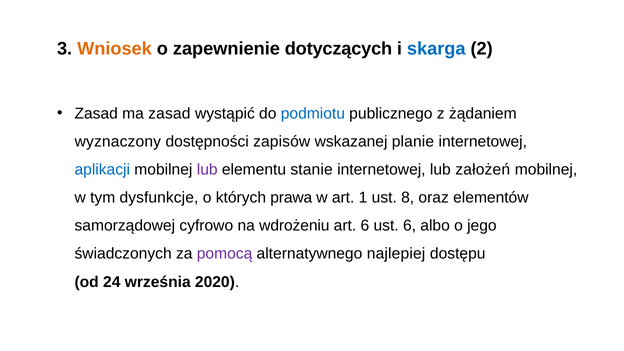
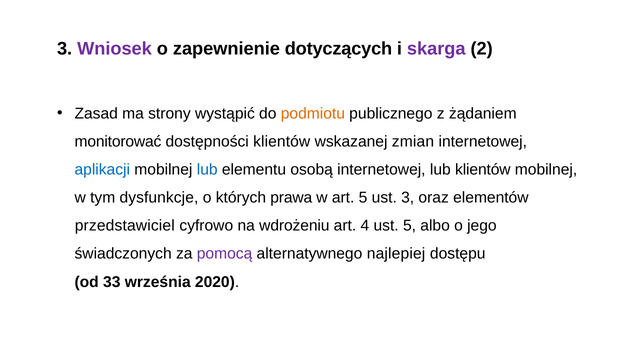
Wniosek colour: orange -> purple (114, 49)
skarga colour: blue -> purple (436, 49)
ma zasad: zasad -> strony (169, 113)
podmiotu colour: blue -> orange (313, 113)
wyznaczony: wyznaczony -> monitorować (118, 141)
dostępności zapisów: zapisów -> klientów (282, 141)
planie: planie -> zmian (413, 141)
lub colour: purple -> blue (207, 170)
stanie: stanie -> osobą (312, 170)
lub założeń: założeń -> klientów (483, 170)
art 1: 1 -> 5 (363, 198)
ust 8: 8 -> 3 (408, 198)
samorządowej: samorządowej -> przedstawiciel (125, 226)
art 6: 6 -> 4 (365, 226)
ust 6: 6 -> 5 (410, 226)
24: 24 -> 33 (112, 282)
